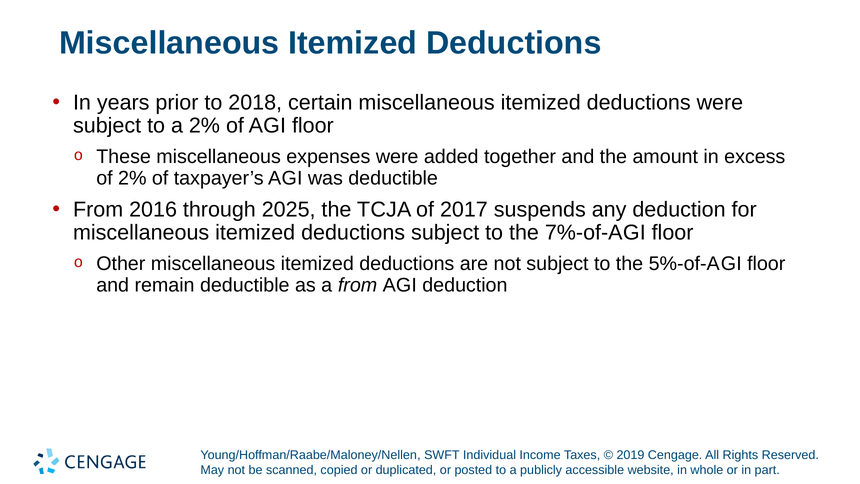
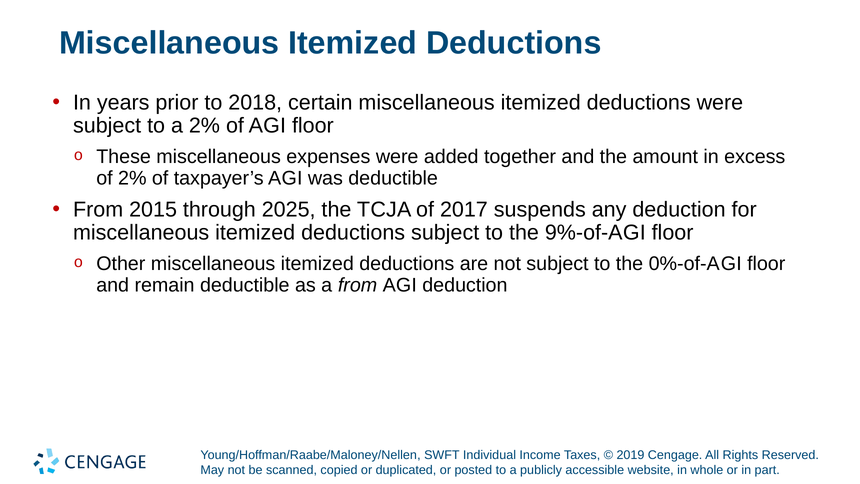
2016: 2016 -> 2015 (153, 209)
7%-of-A: 7%-of-A -> 9%-of-A (584, 233)
5%-of-A: 5%-of-A -> 0%-of-A (684, 264)
